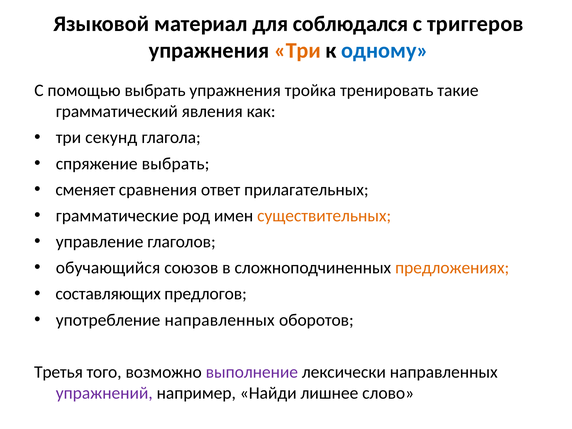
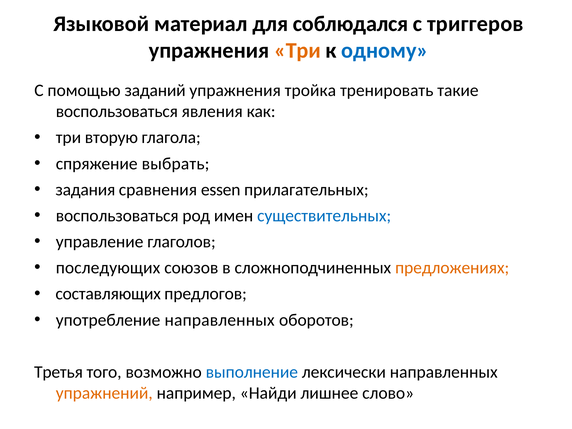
помощью выбрать: выбрать -> заданий (155, 91)
грамматический: грамматический -> воспользоваться (117, 111)
секунд: секунд -> вторую (111, 138)
сменяет: сменяет -> задания (85, 190)
ответ: ответ -> essen (221, 190)
грамматические: грамматические -> воспользоваться (117, 216)
существительных colour: orange -> blue (324, 216)
обучающийся: обучающийся -> последующих (108, 268)
выполнение colour: purple -> blue (252, 372)
упражнений colour: purple -> orange (104, 393)
